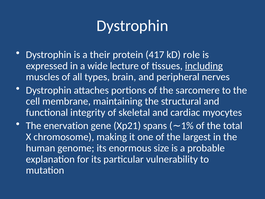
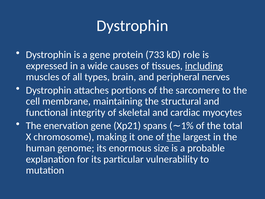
a their: their -> gene (100, 55)
417: 417 -> 733 (155, 55)
lecture: lecture -> causes (124, 66)
the underline: none -> present (174, 137)
